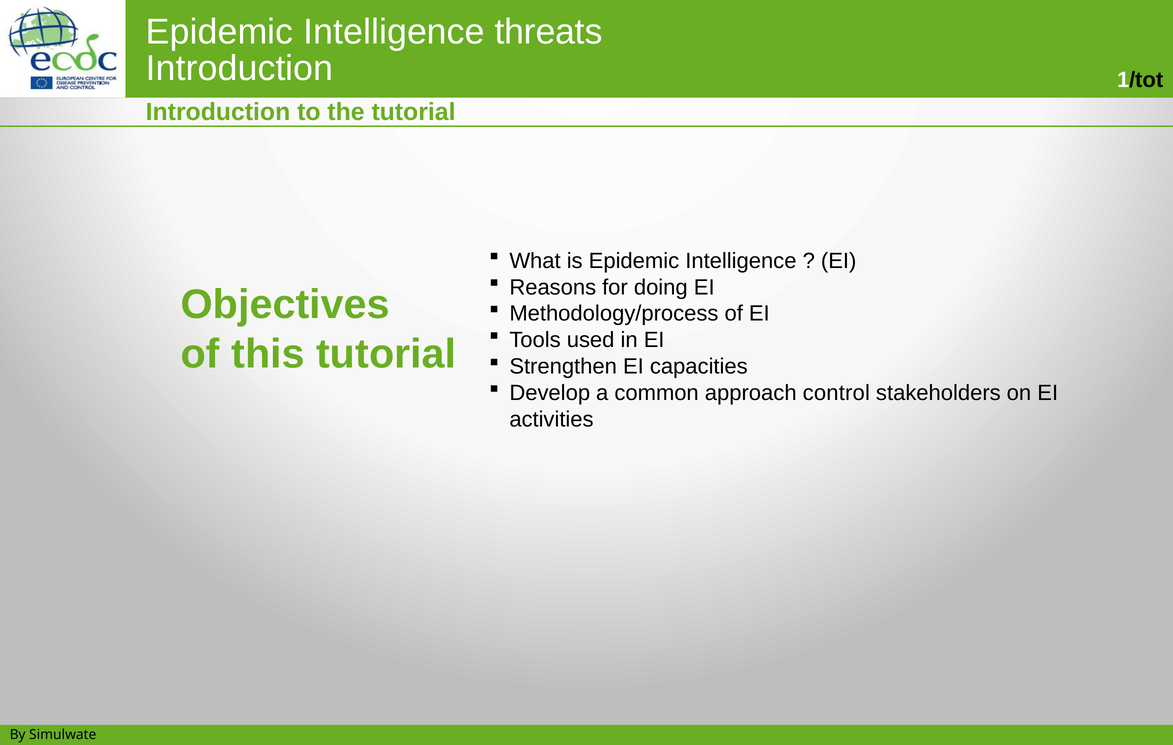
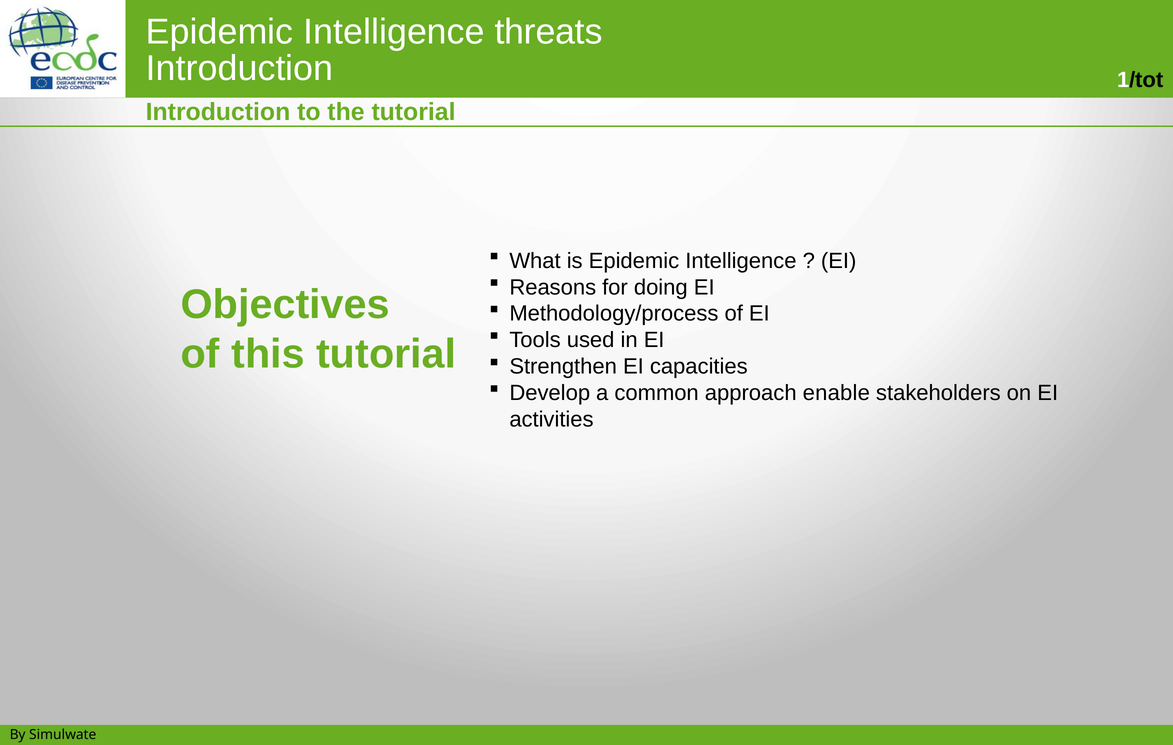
control: control -> enable (836, 393)
